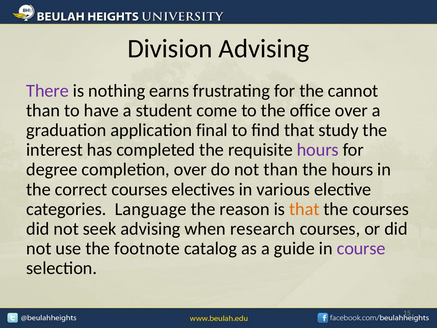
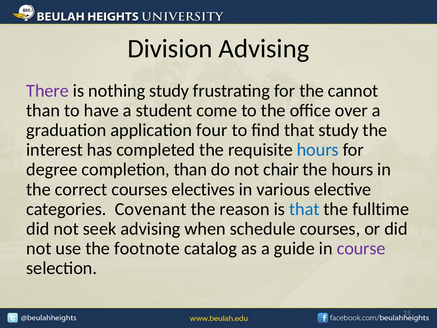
nothing earns: earns -> study (169, 91)
final: final -> four (212, 130)
hours colour: purple -> blue (318, 150)
completion over: over -> than (190, 170)
not than: than -> chair (281, 170)
Language: Language -> Covenant (151, 209)
that colour: orange -> blue (304, 209)
the courses: courses -> fulltime (381, 209)
research: research -> schedule (263, 229)
